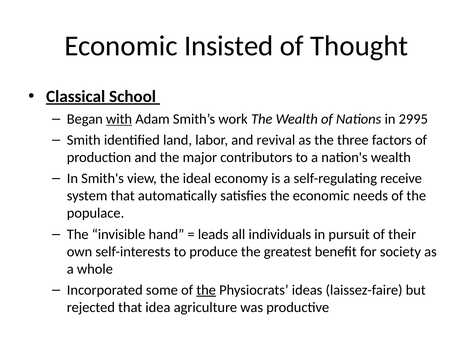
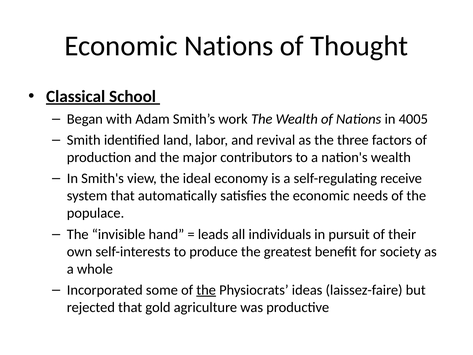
Economic Insisted: Insisted -> Nations (229, 46)
with underline: present -> none (119, 119)
2995: 2995 -> 4005 (413, 119)
idea: idea -> gold (158, 307)
